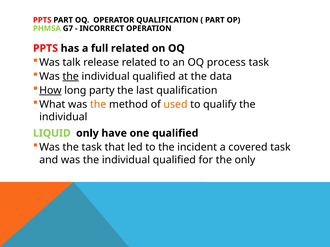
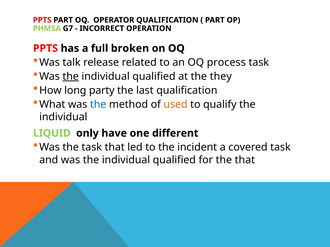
full related: related -> broken (130, 48)
data: data -> they (221, 76)
How underline: present -> none (50, 90)
the colour: orange -> blue (98, 105)
one qualified: qualified -> different (175, 133)
the only: only -> that (245, 160)
